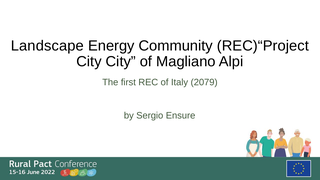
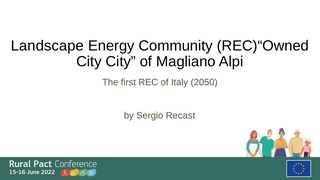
REC)“Project: REC)“Project -> REC)“Owned (263, 46)
2079: 2079 -> 2050 (204, 82)
Ensure: Ensure -> Recast (181, 115)
